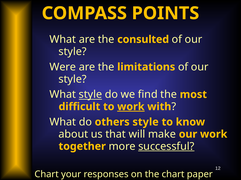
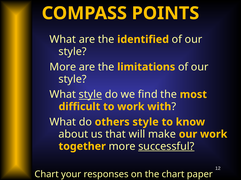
consulted: consulted -> identified (143, 40)
Were: Were -> More (63, 67)
work underline: present -> none (131, 107)
